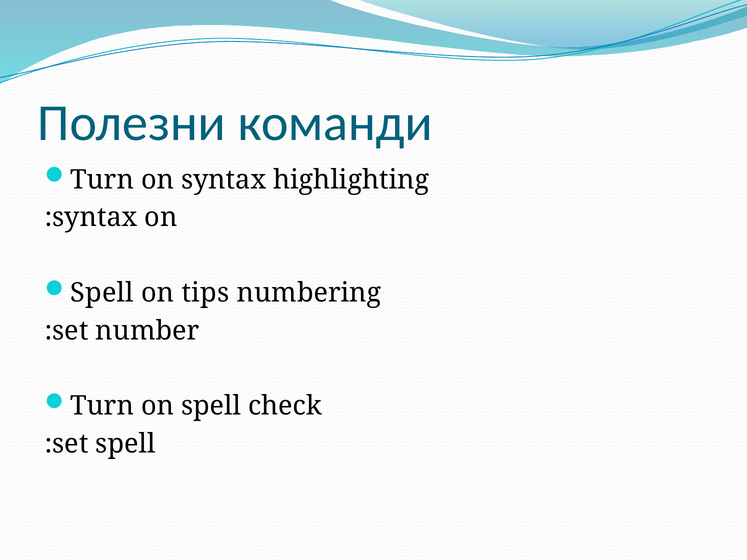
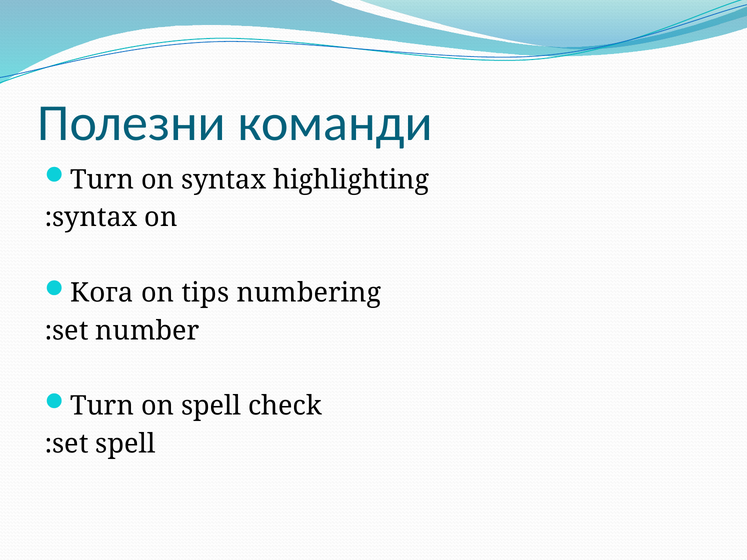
Spell: Spell -> Кога (102, 293)
